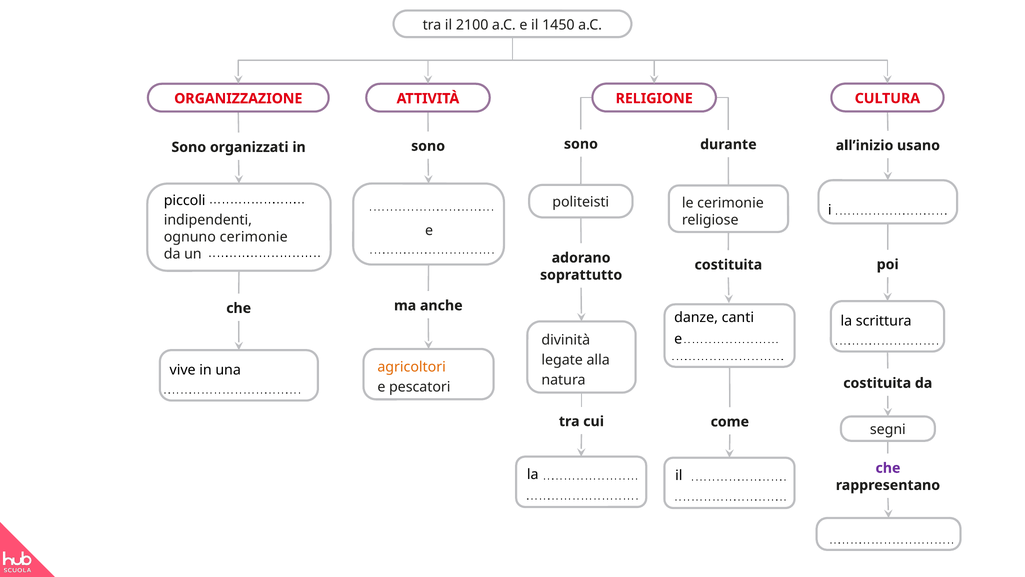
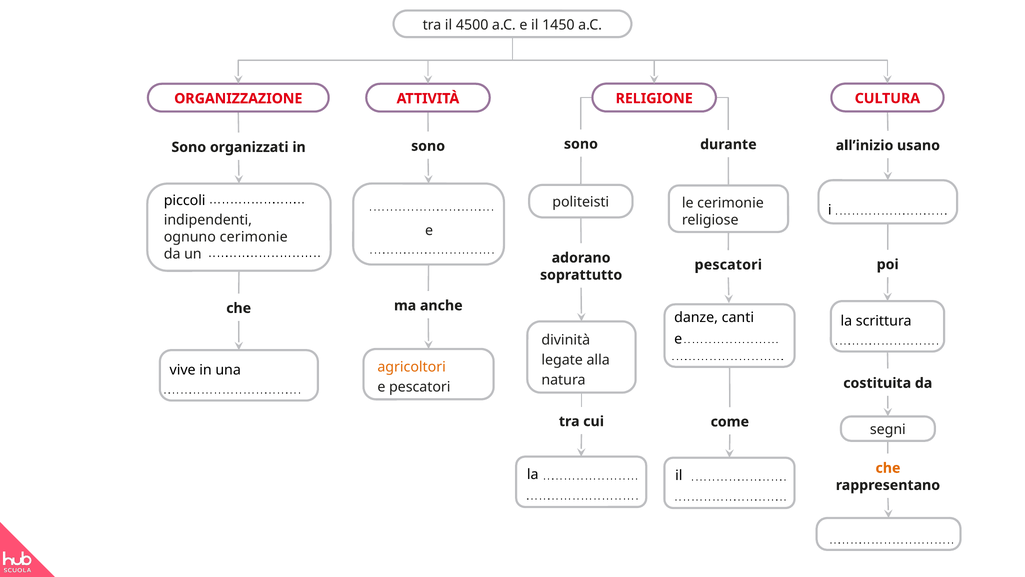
2100: 2100 -> 4500 (472, 25)
costituita: costituita -> pescatori (728, 265)
che colour: purple -> orange (888, 468)
